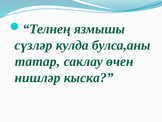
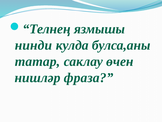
сүзләр: сүзләр -> нинди (33, 45)
кыска: кыска -> фраза (89, 77)
